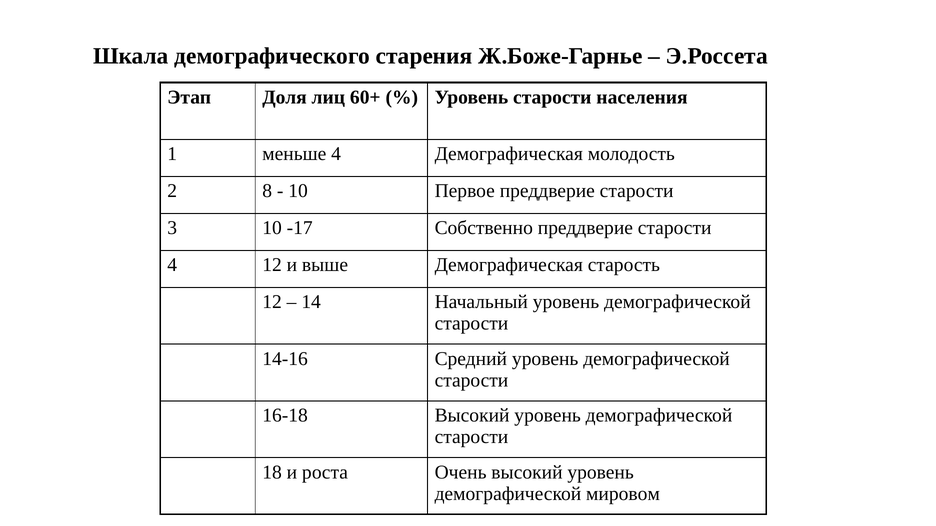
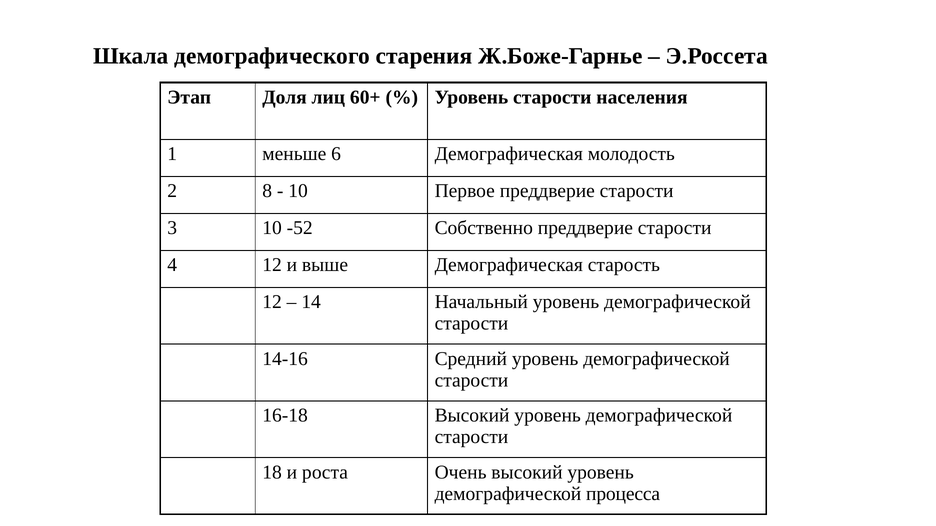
меньше 4: 4 -> 6 (336, 154)
-17: -17 -> -52 (300, 228)
мировом: мировом -> процесса (623, 494)
